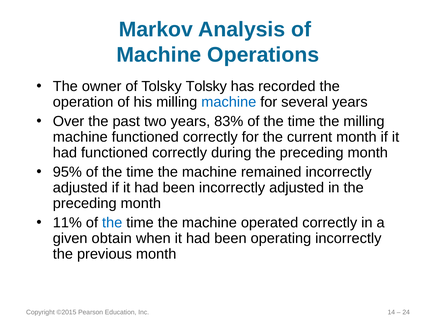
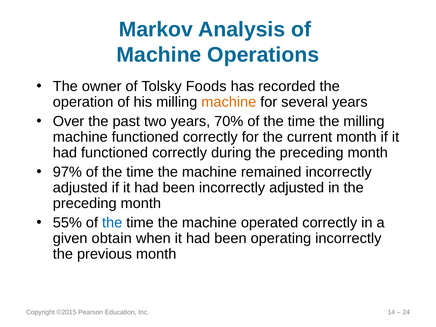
Tolsky Tolsky: Tolsky -> Foods (206, 86)
machine colour: blue -> orange (229, 102)
83%: 83% -> 70% (229, 121)
95%: 95% -> 97% (67, 172)
11%: 11% -> 55% (67, 223)
